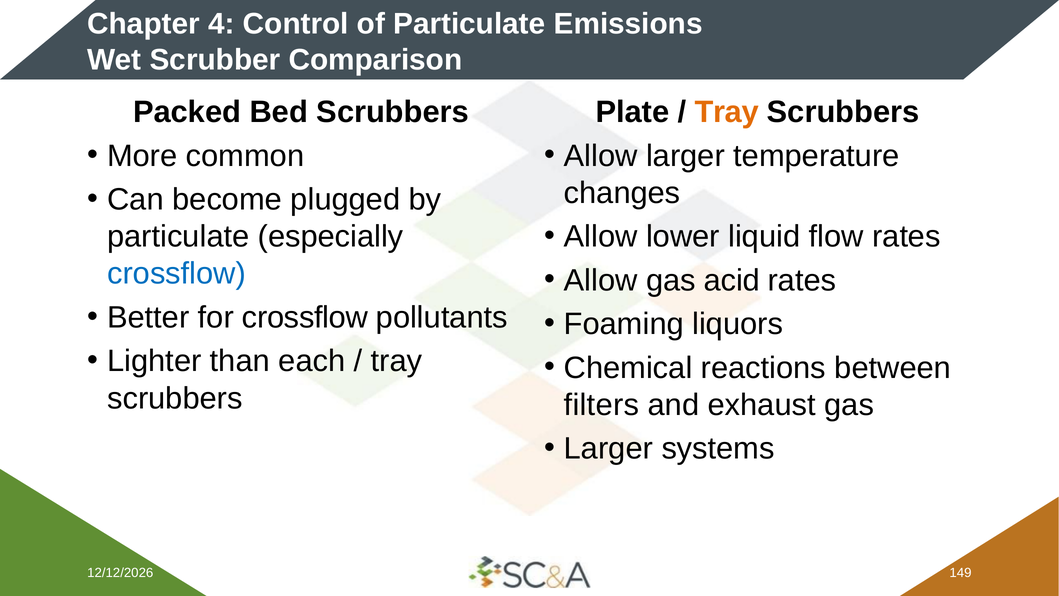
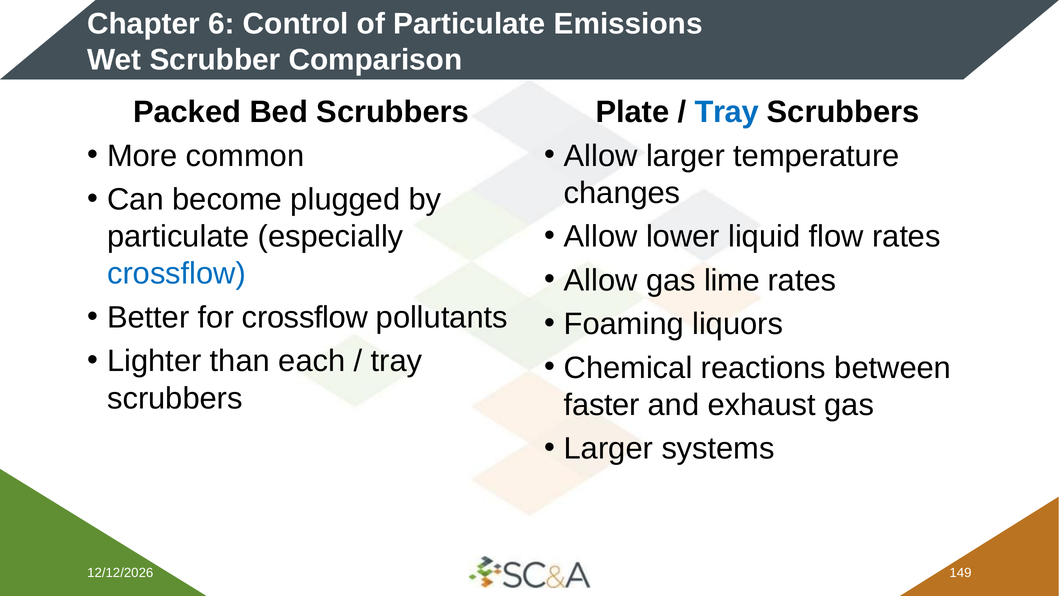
4: 4 -> 6 (221, 24)
Tray colour: orange -> blue (727, 112)
acid: acid -> lime (732, 280)
filters: filters -> faster (602, 405)
